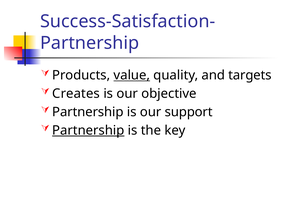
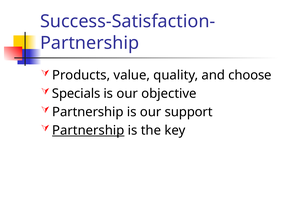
value underline: present -> none (132, 75)
targets: targets -> choose (250, 75)
Creates: Creates -> Specials (76, 94)
